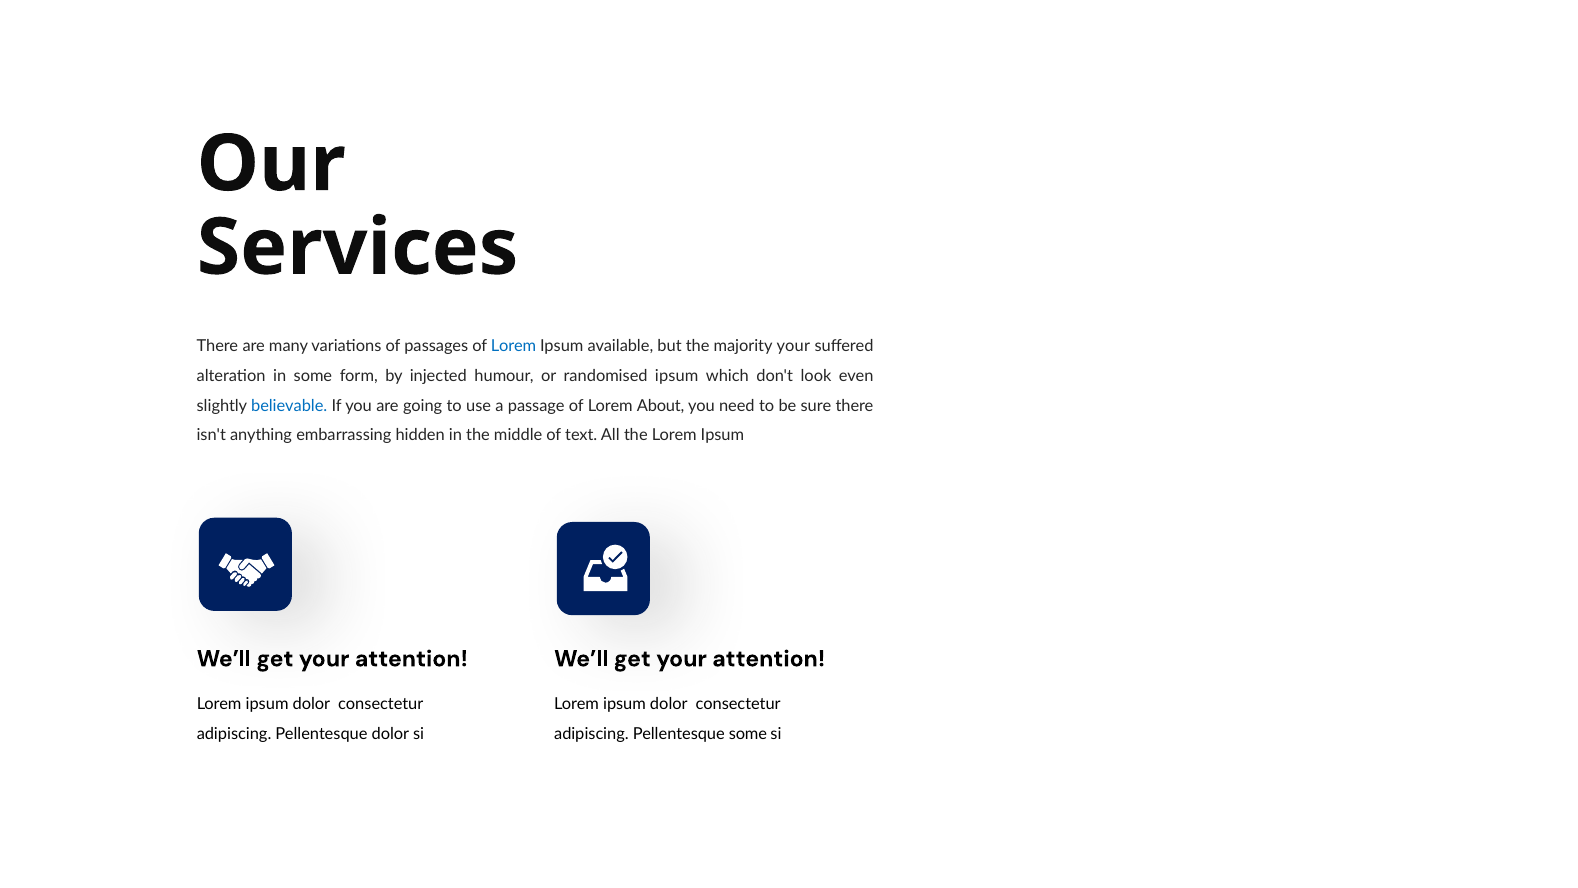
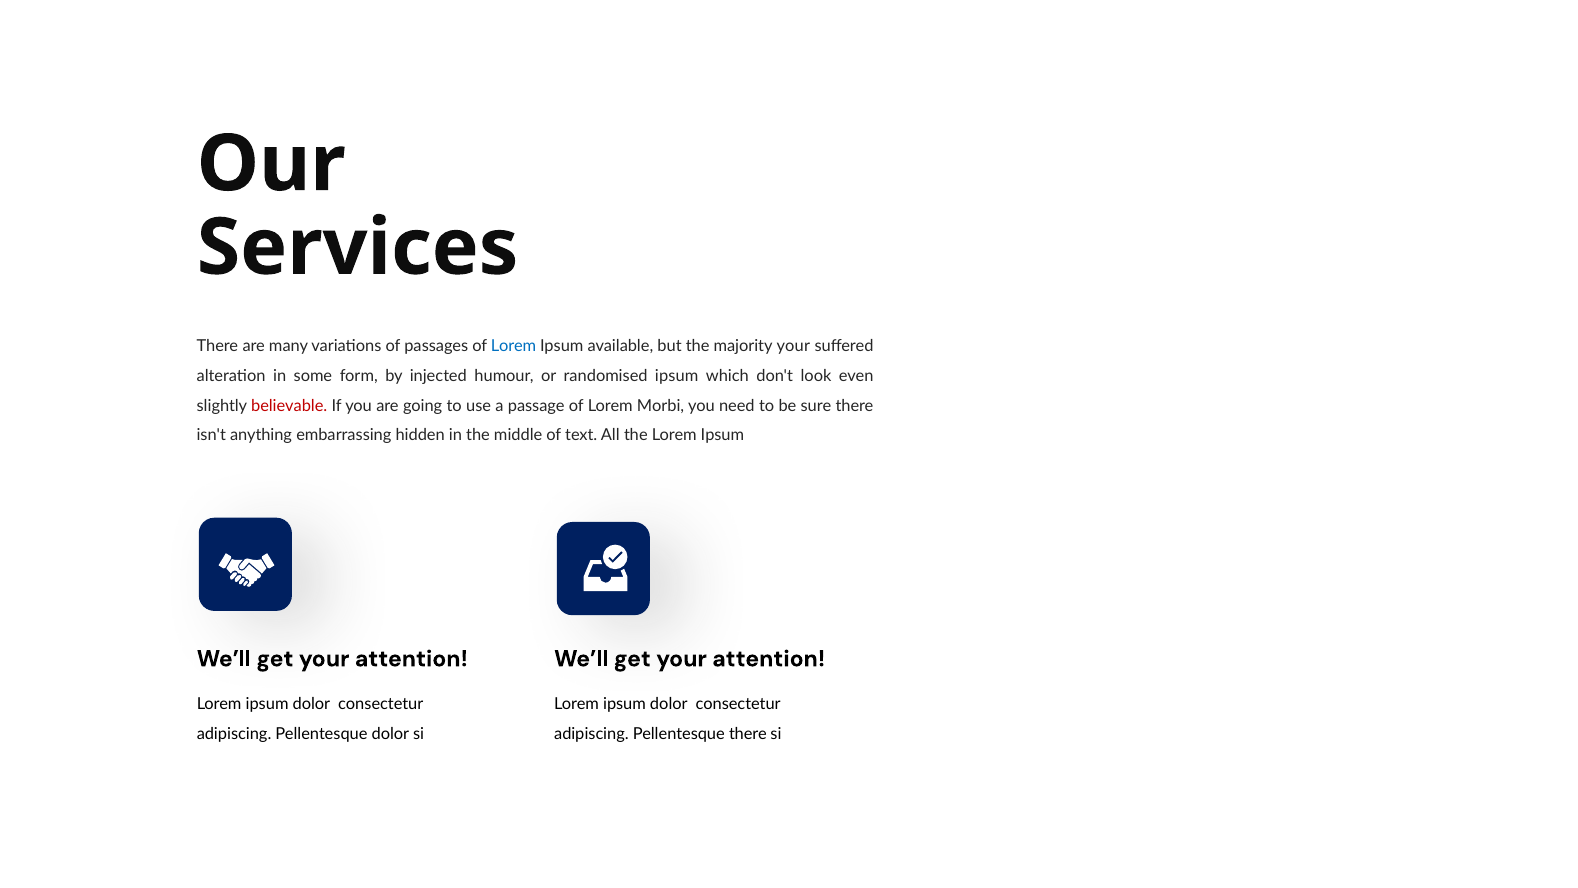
believable colour: blue -> red (289, 405)
About: About -> Morbi (661, 405)
Pellentesque some: some -> there (748, 733)
